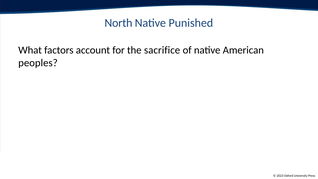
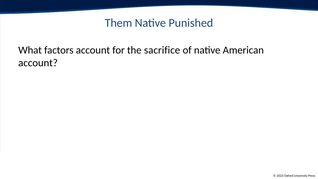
North: North -> Them (118, 23)
peoples: peoples -> account (38, 63)
